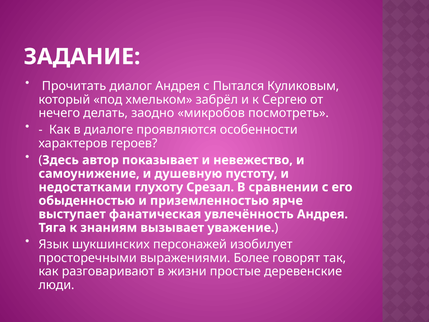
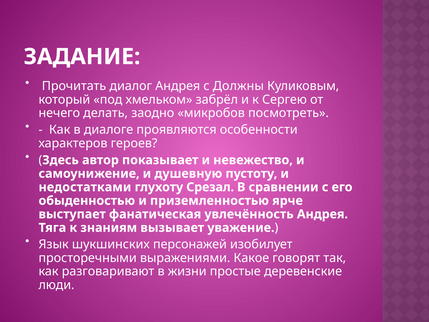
Пытался: Пытался -> Должны (238, 86)
Более: Более -> Какое (251, 258)
